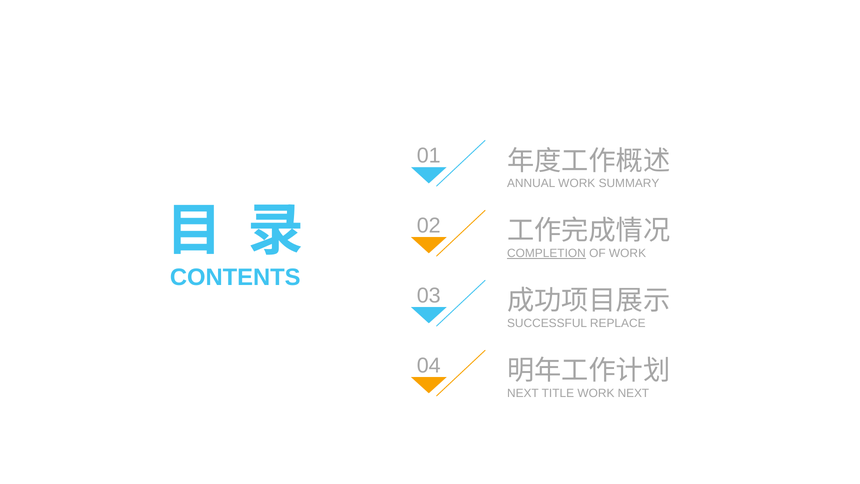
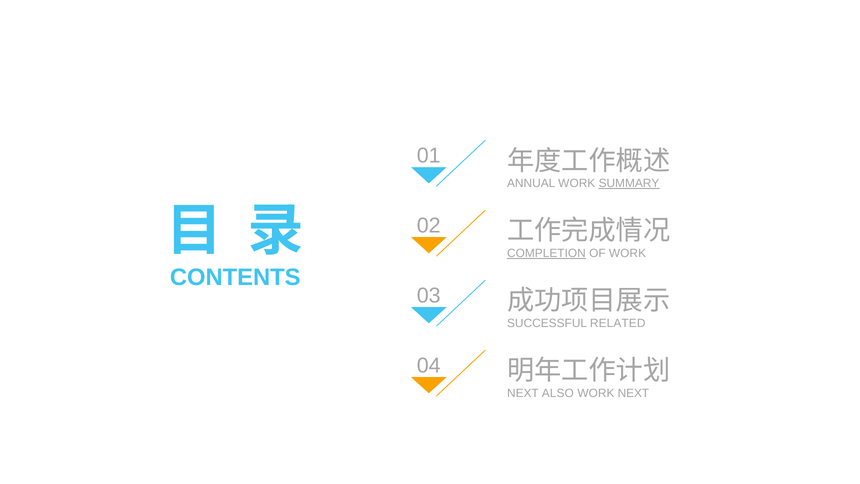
SUMMARY underline: none -> present (629, 183)
REPLACE: REPLACE -> RELATED (618, 323)
TITLE: TITLE -> ALSO (558, 393)
